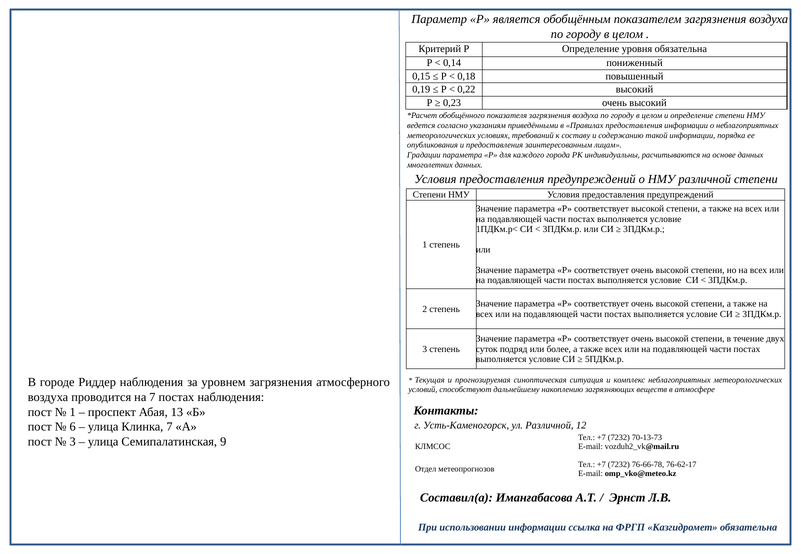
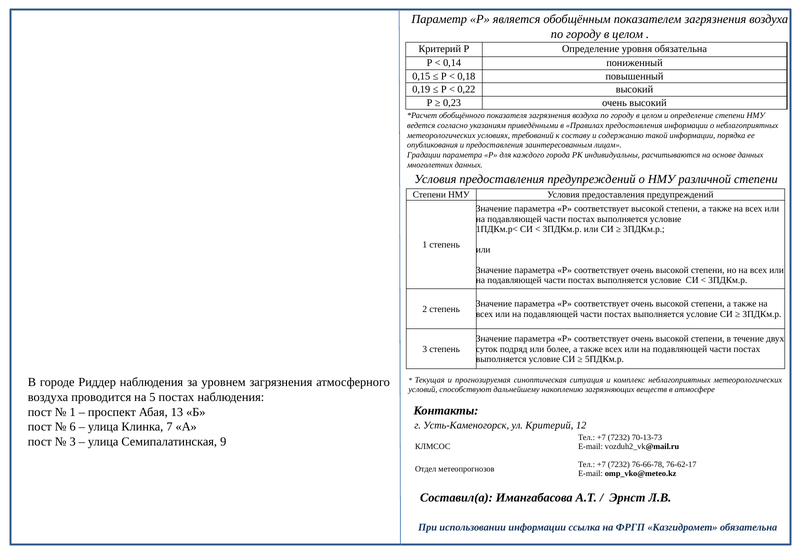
на 7: 7 -> 5 (152, 398)
ул Различной: Различной -> Критерий (549, 426)
